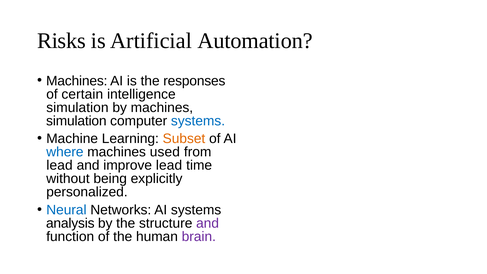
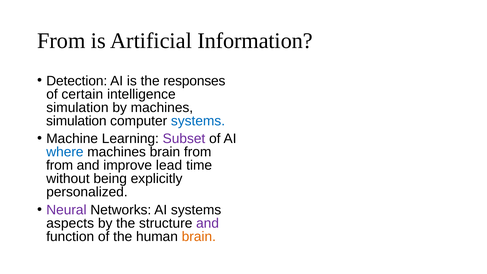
Risks: Risks -> From (61, 41)
Automation: Automation -> Information (255, 41)
Machines: Machines -> Detection (77, 81)
Subset colour: orange -> purple (184, 139)
machines used: used -> brain (165, 152)
lead: lead -> from (60, 165)
Neural colour: blue -> purple (66, 210)
analysis: analysis -> aspects (70, 223)
brain colour: purple -> orange (199, 237)
